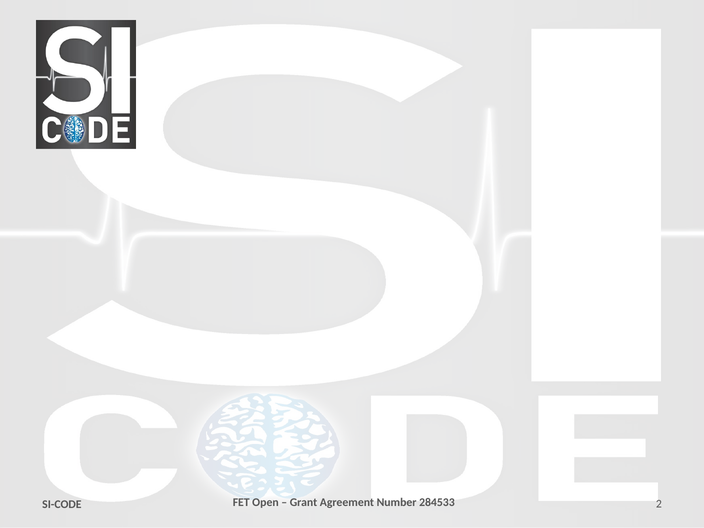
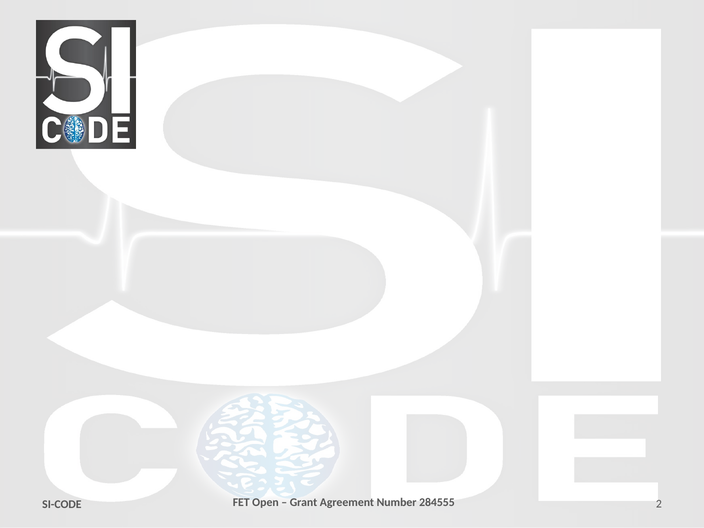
284533: 284533 -> 284555 (437, 502)
